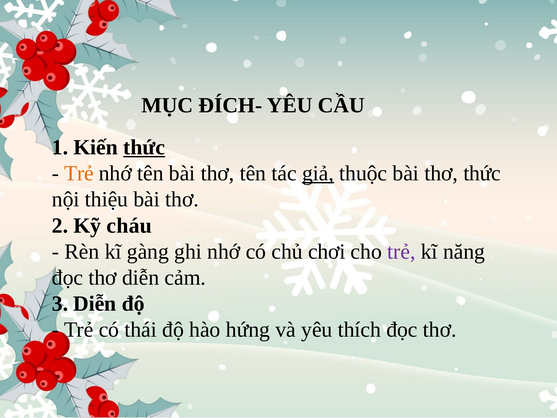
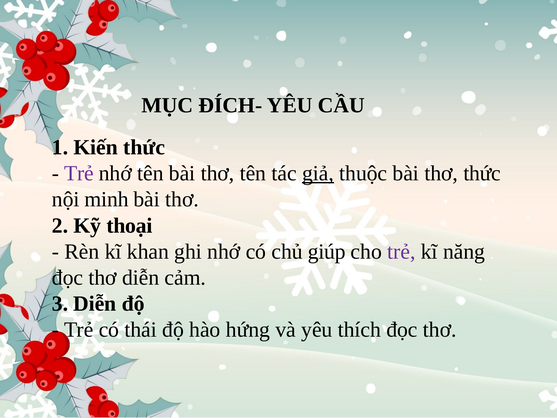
thức underline: present -> none (144, 147)
Trẻ colour: orange -> purple (79, 173)
thiệu: thiệu -> minh (107, 199)
cháu: cháu -> thoại (129, 225)
gàng: gàng -> khan (148, 251)
chơi: chơi -> giúp (327, 251)
